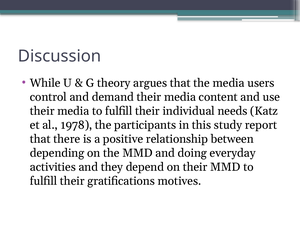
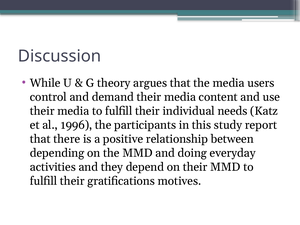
1978: 1978 -> 1996 (76, 125)
